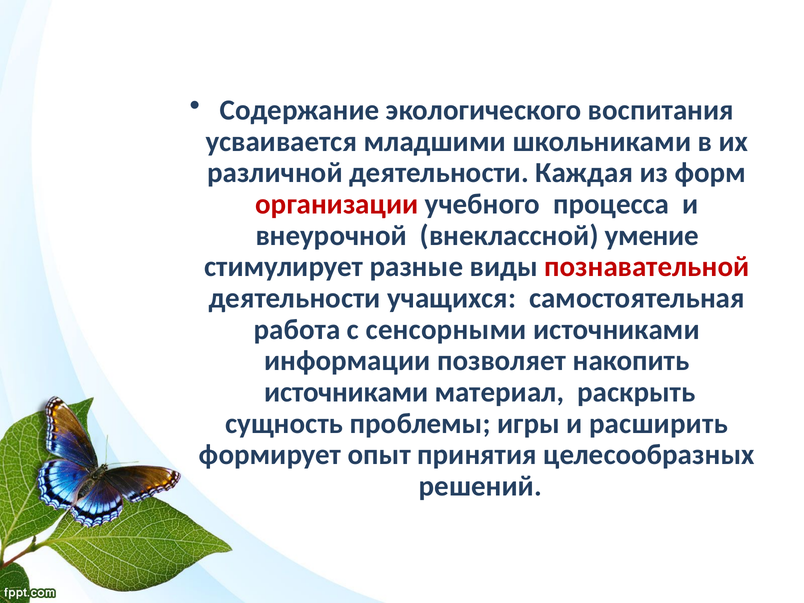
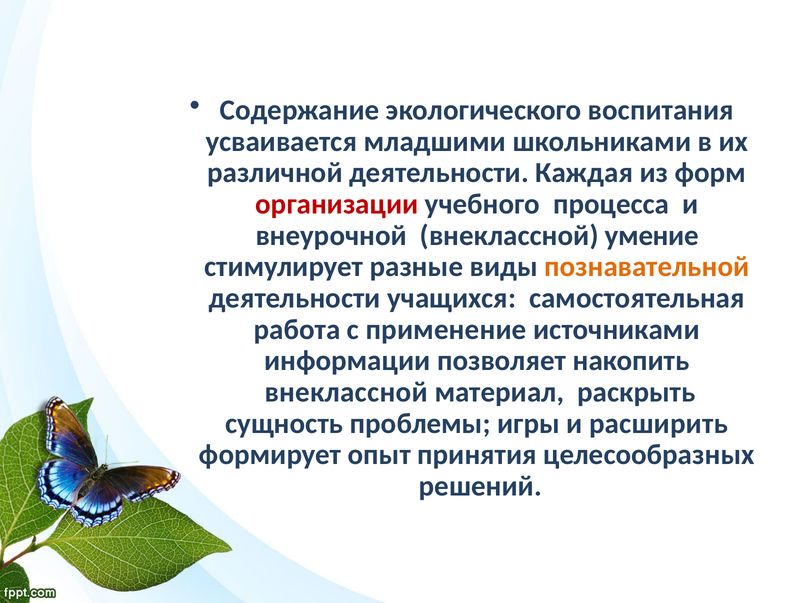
познавательной colour: red -> orange (647, 267)
сенсорными: сенсорными -> применение (446, 329)
источниками: источниками -> внеклассной (346, 392)
